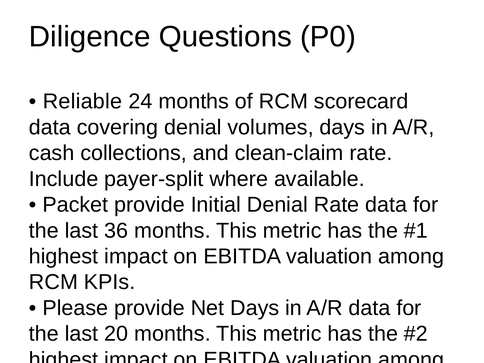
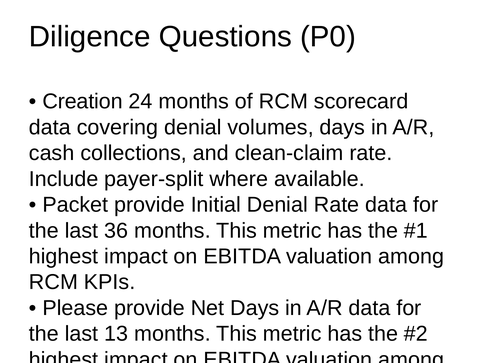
Reliable: Reliable -> Creation (83, 101)
20: 20 -> 13 (116, 334)
